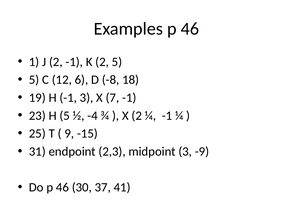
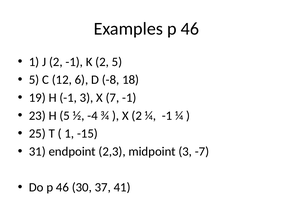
9: 9 -> 1 (69, 134)
-9: -9 -> -7 (202, 152)
